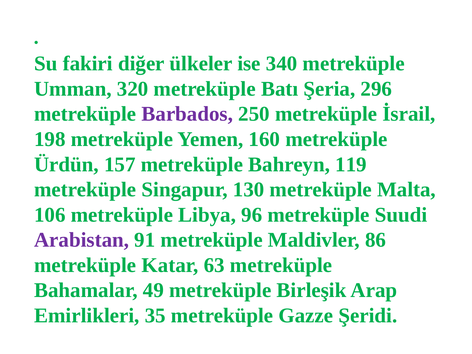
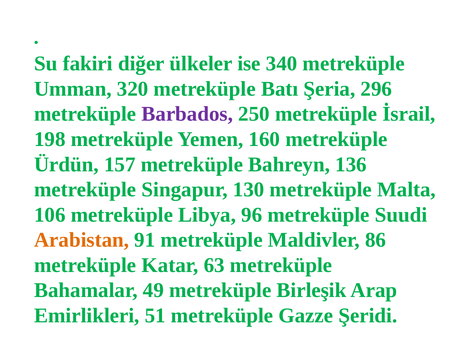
119: 119 -> 136 (351, 164)
Arabistan colour: purple -> orange (82, 240)
35: 35 -> 51 (155, 316)
